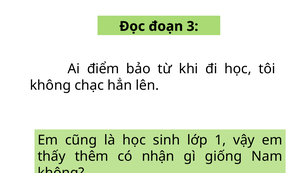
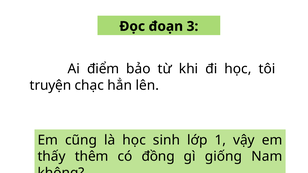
không: không -> truyện (51, 85)
có nhận: nhận -> đồng (158, 157)
